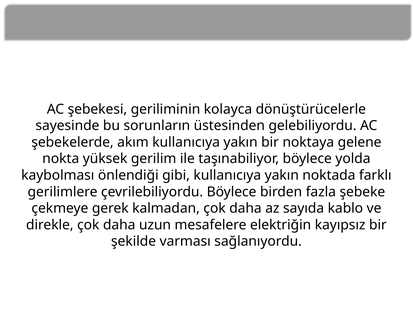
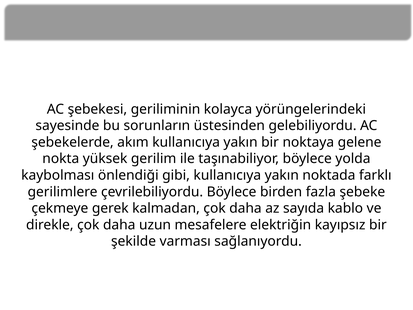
dönüştürücelerle: dönüştürücelerle -> yörüngelerindeki (311, 109)
